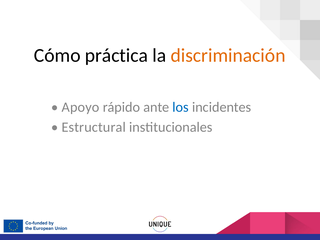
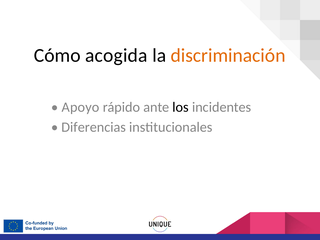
práctica: práctica -> acogida (116, 55)
los colour: blue -> black (181, 107)
Estructural: Estructural -> Diferencias (94, 127)
